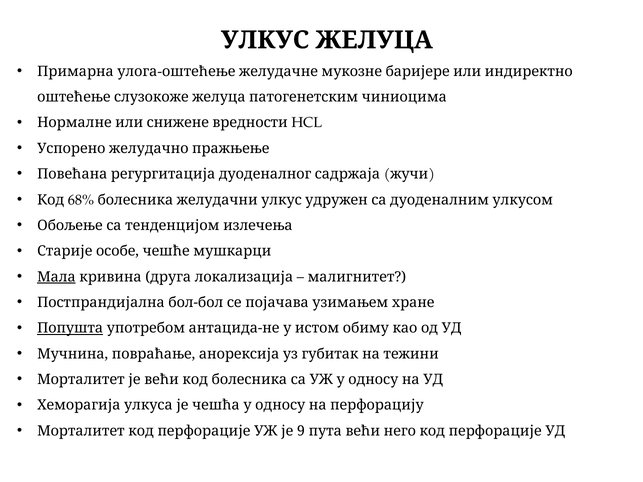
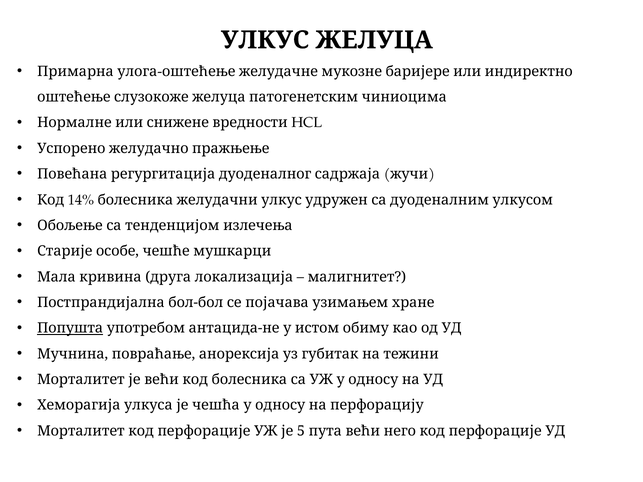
68%: 68% -> 14% (81, 200)
Мала underline: present -> none (56, 277)
9: 9 -> 5 (301, 431)
